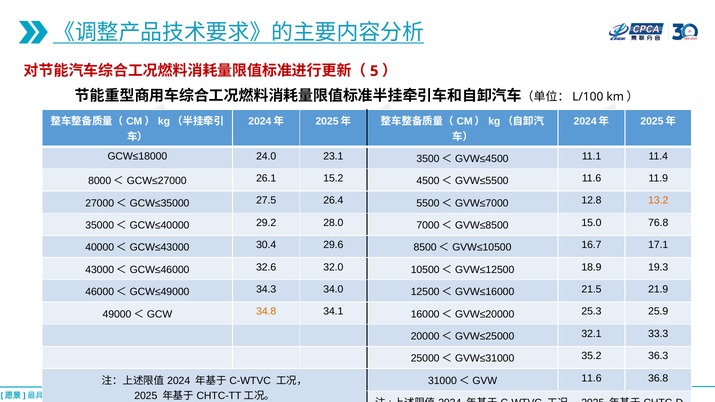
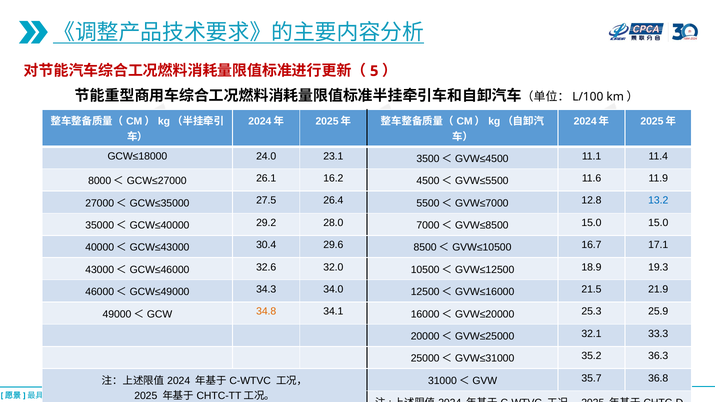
15.2: 15.2 -> 16.2 (333, 178)
13.2 colour: orange -> blue (658, 201)
15.0 76.8: 76.8 -> 15.0 (658, 223)
11.6: 11.6 -> 35.7 (592, 378)
